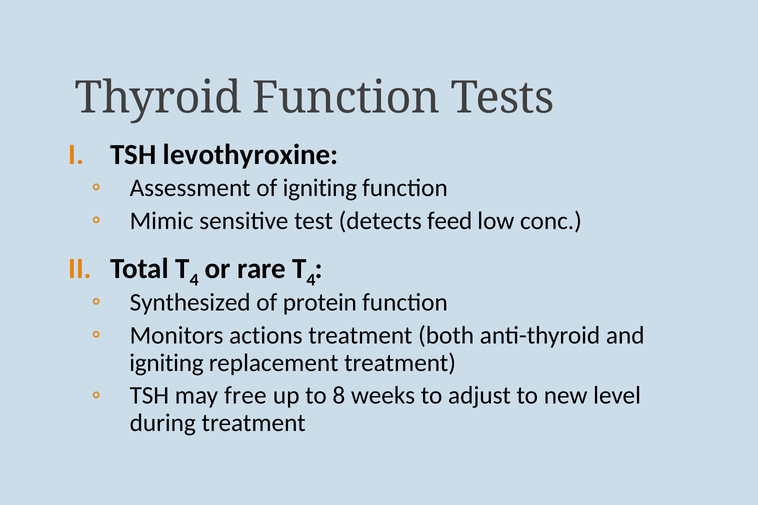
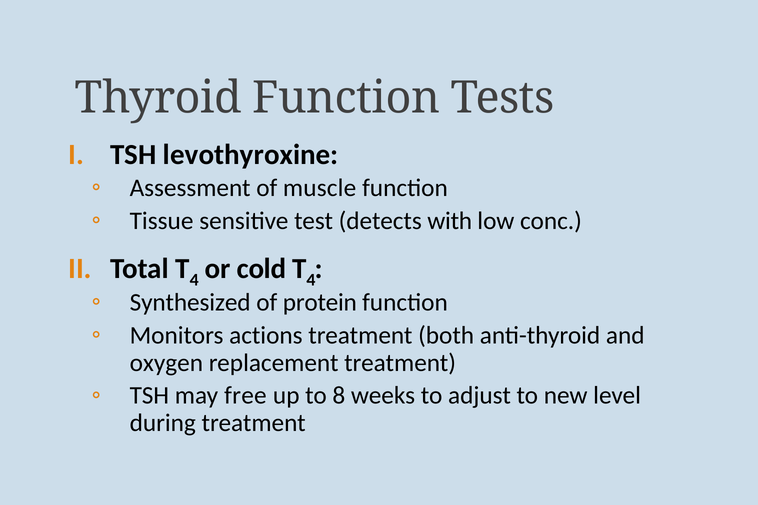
of igniting: igniting -> muscle (320, 188)
Mimic: Mimic -> Tissue (162, 221)
feed: feed -> with (450, 221)
rare: rare -> cold (262, 269)
igniting: igniting -> oxygen (166, 363)
